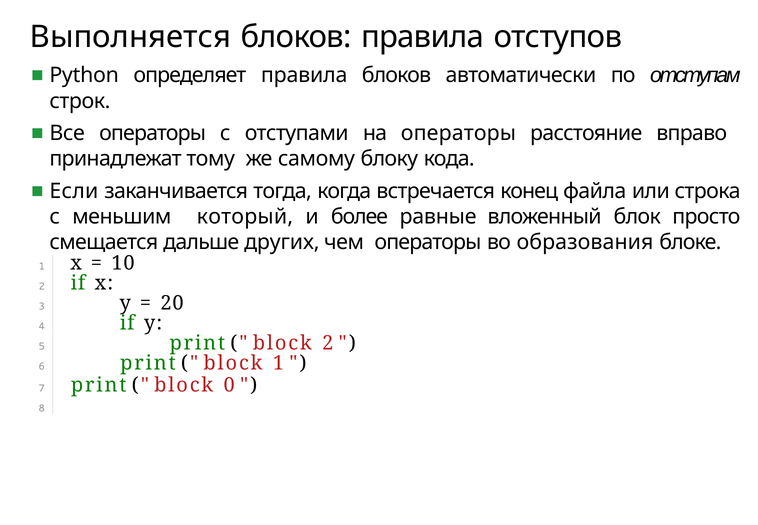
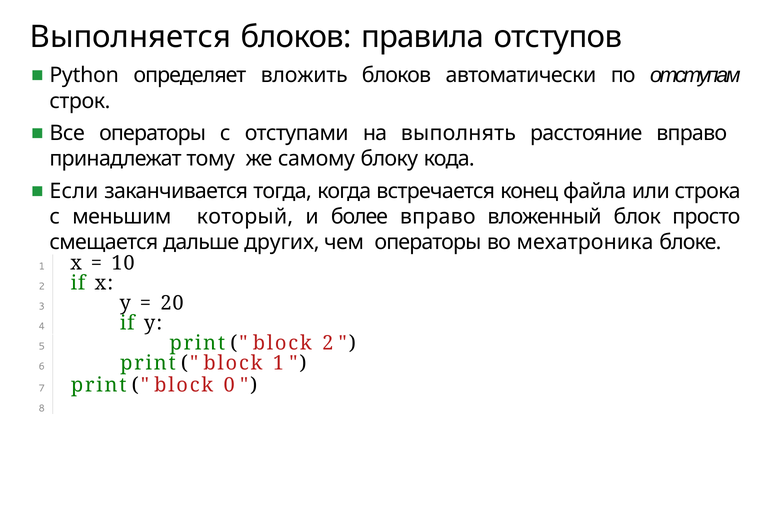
определяет правила: правила -> вложить (304, 75)
на операторы: операторы -> выполнять (458, 133)
более равные: равные -> вправо (438, 217)
образования: образования -> мехатроника (585, 242)
